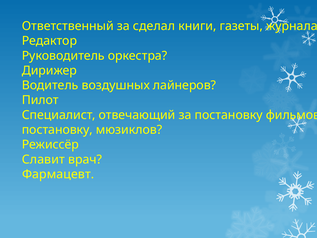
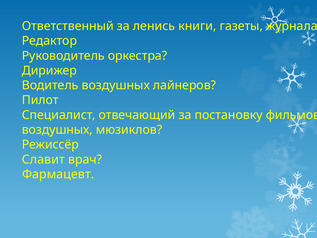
сделал: сделал -> ленись (154, 26)
постановку: постановку -> воздушных (57, 130)
